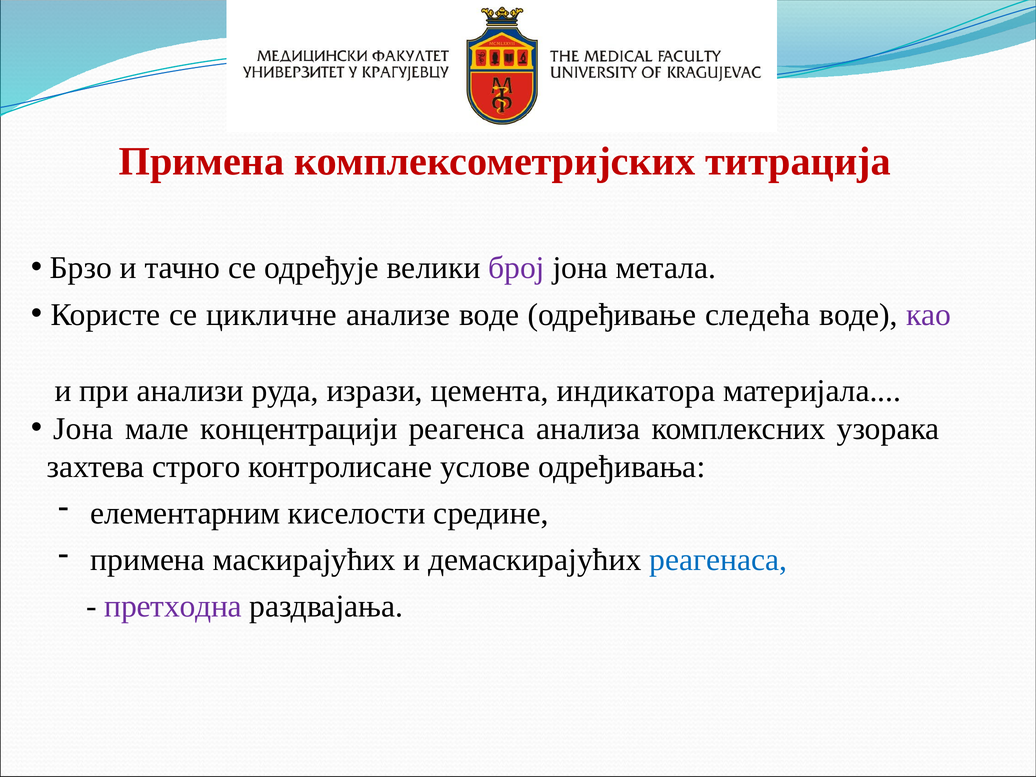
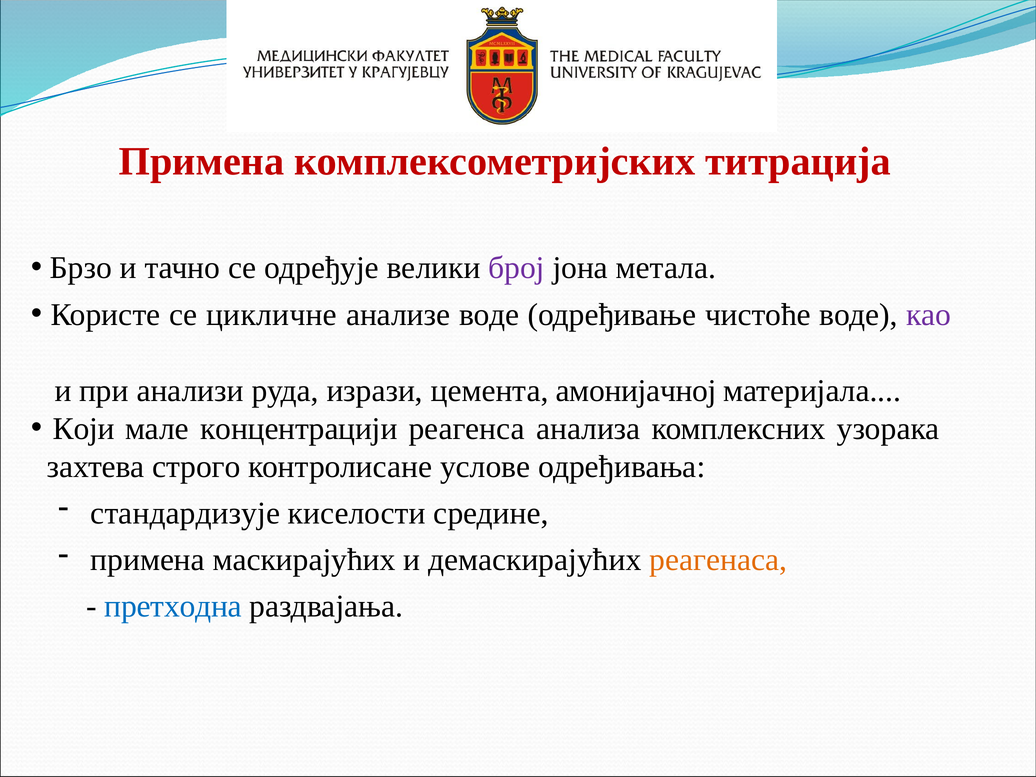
следећа: следећа -> чистоће (758, 315)
индикатора: индикатора -> амонијачној (636, 391)
Јона: Јона -> Који (84, 429)
елементарним: елементарним -> стандардизује (185, 513)
реагенаса colour: blue -> orange (718, 560)
претходна colour: purple -> blue (173, 606)
